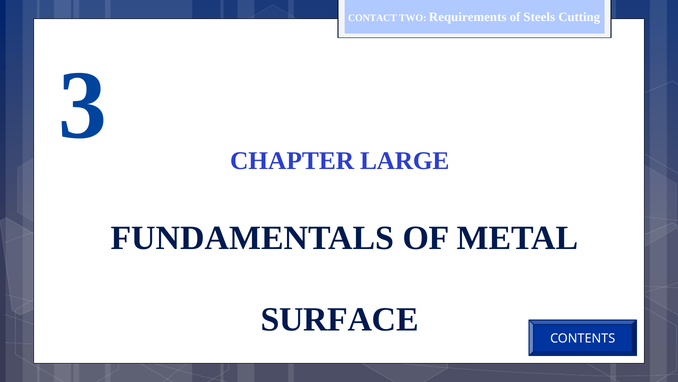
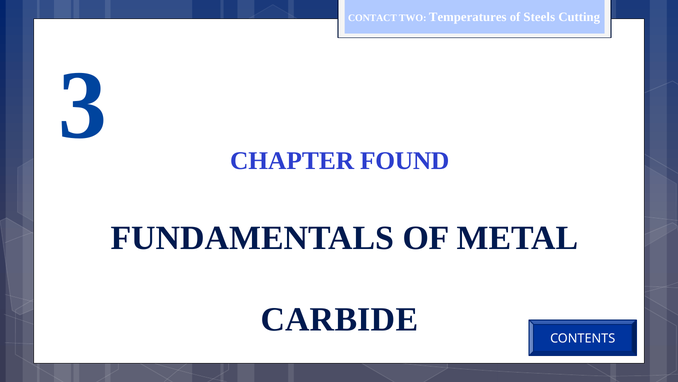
Requirements: Requirements -> Temperatures (468, 17)
LARGE: LARGE -> FOUND (405, 161)
SURFACE: SURFACE -> CARBIDE (339, 319)
